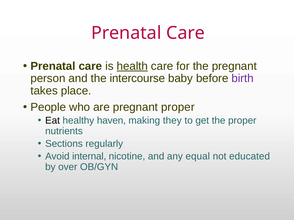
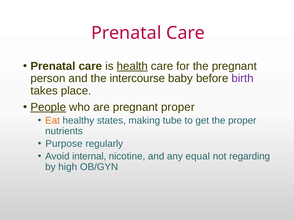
People underline: none -> present (48, 107)
Eat colour: black -> orange (53, 121)
haven: haven -> states (111, 121)
they: they -> tube (172, 121)
Sections: Sections -> Purpose (64, 144)
educated: educated -> regarding (250, 157)
over: over -> high (68, 167)
